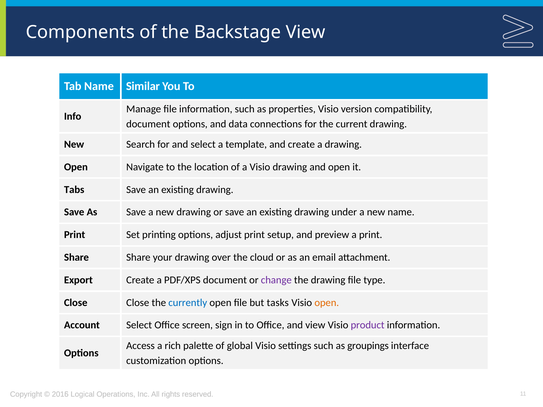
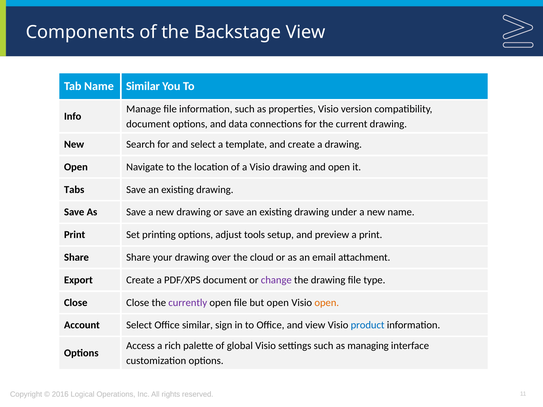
adjust print: print -> tools (255, 235)
currently colour: blue -> purple (188, 303)
but tasks: tasks -> open (278, 303)
Office screen: screen -> similar (197, 325)
product colour: purple -> blue (368, 325)
groupings: groupings -> managing (368, 346)
